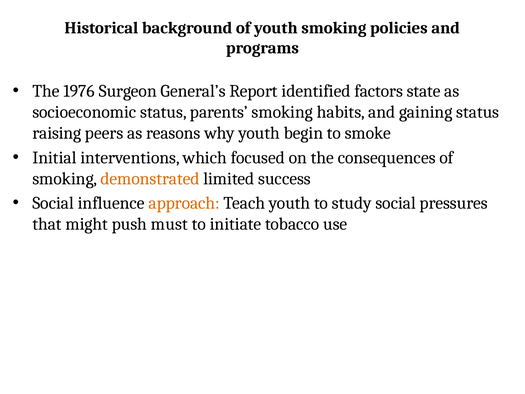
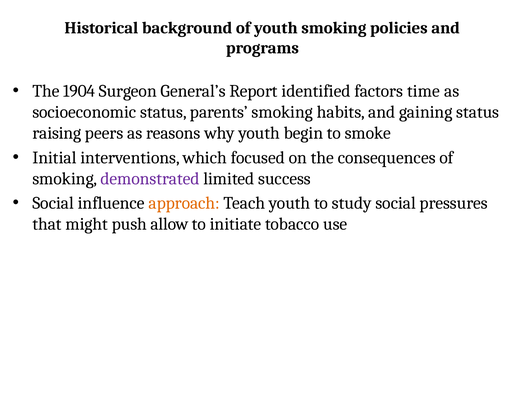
1976: 1976 -> 1904 (79, 91)
state: state -> time (424, 91)
demonstrated colour: orange -> purple (150, 178)
must: must -> allow (170, 224)
